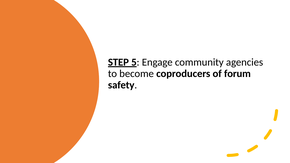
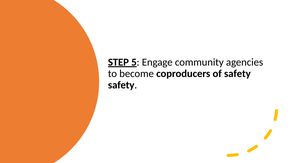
of forum: forum -> safety (237, 74)
